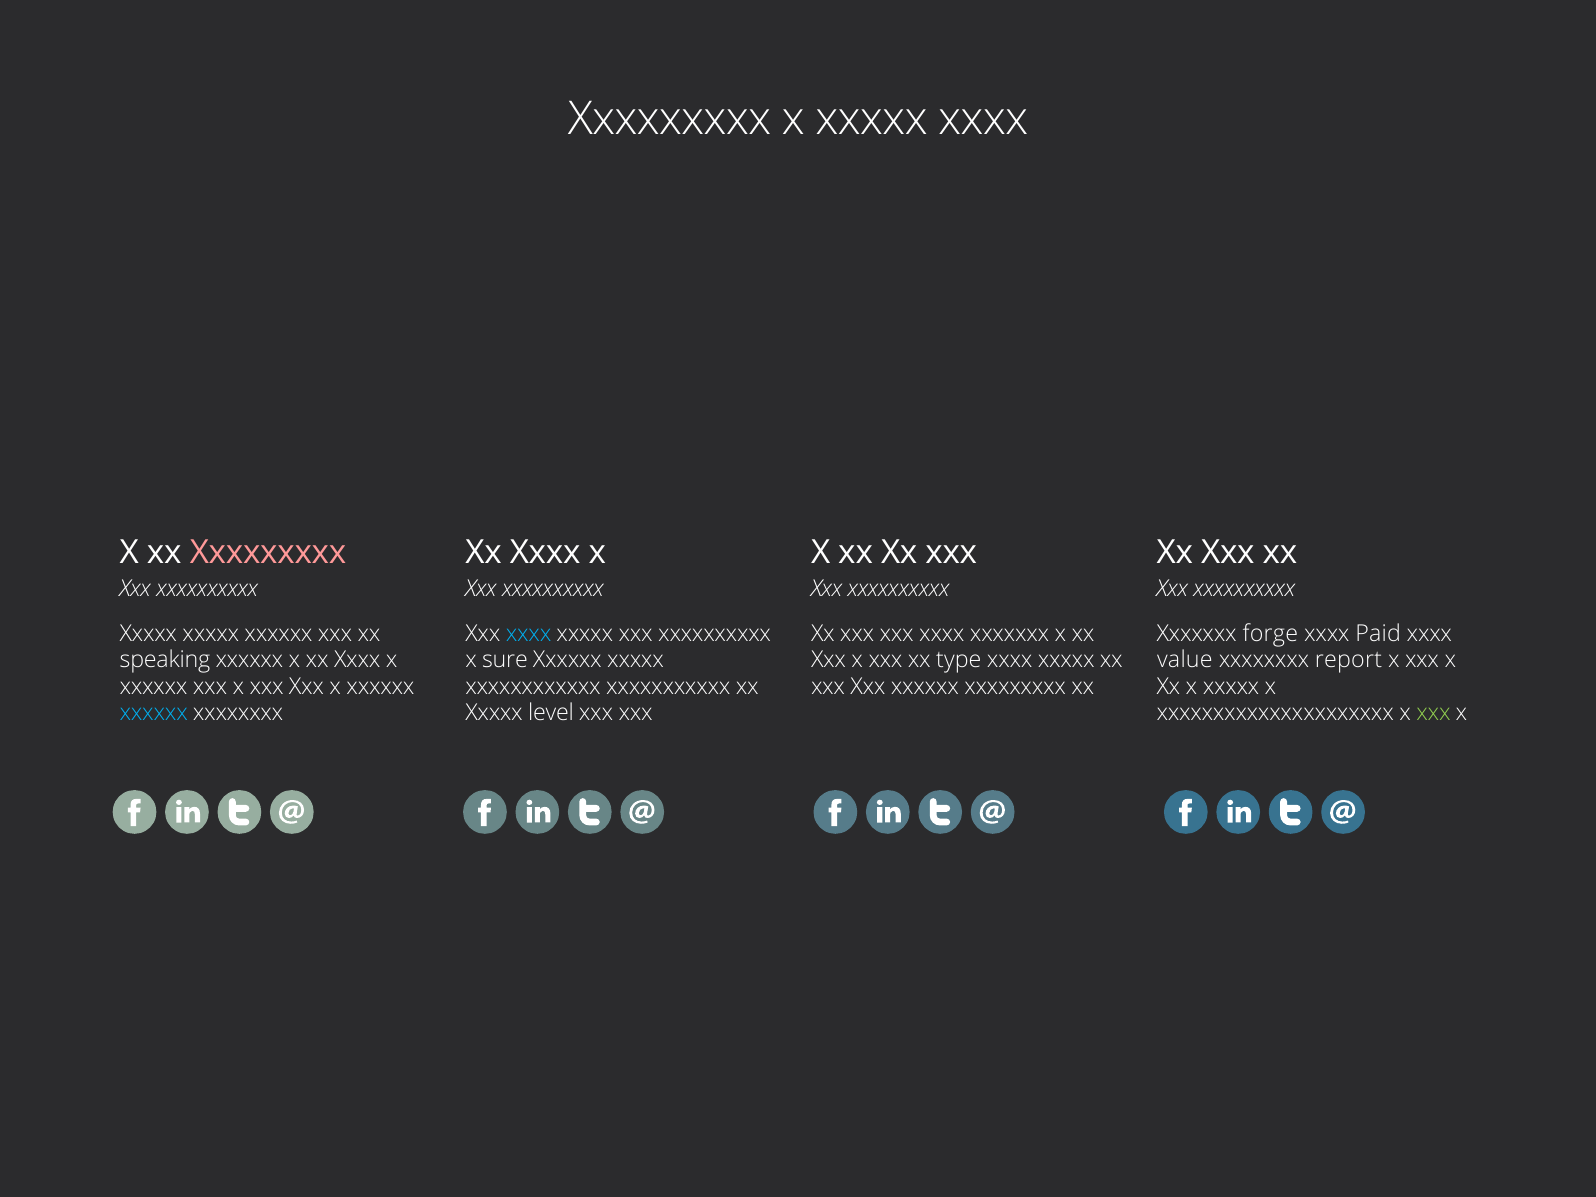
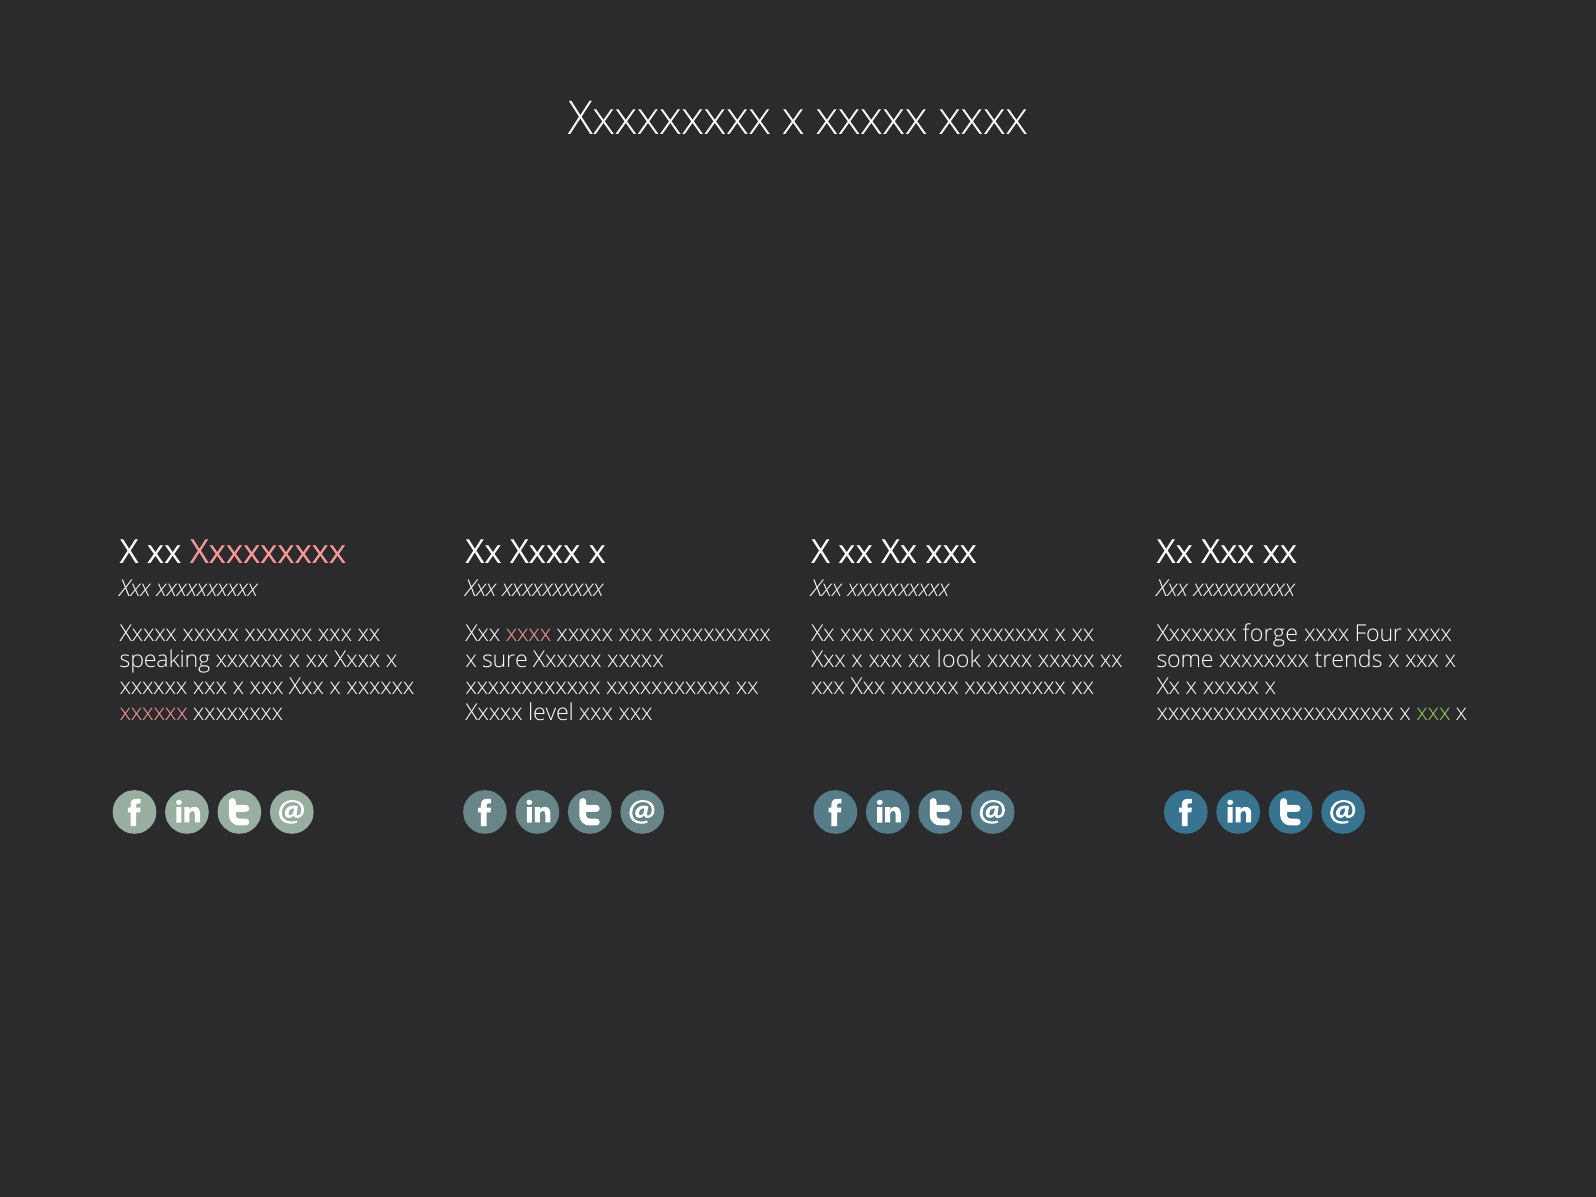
xxxx colour: light blue -> pink (529, 634)
Paid: Paid -> Four (1378, 634)
type: type -> look (959, 660)
value: value -> some (1185, 660)
report: report -> trends (1349, 660)
xxxxxx colour: light blue -> pink (154, 713)
